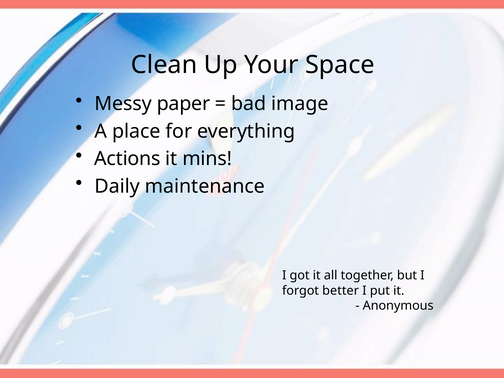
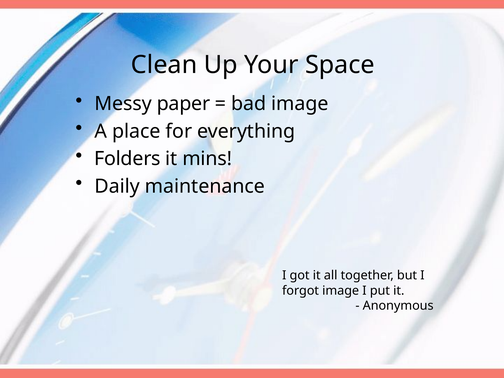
Actions: Actions -> Folders (127, 159)
forgot better: better -> image (341, 291)
